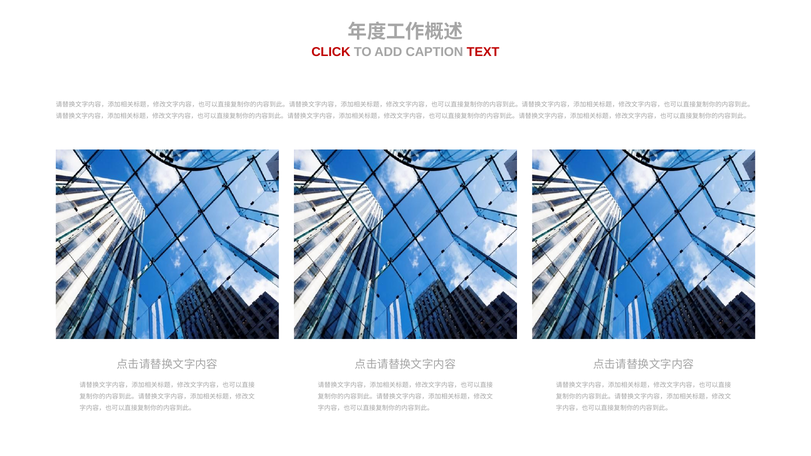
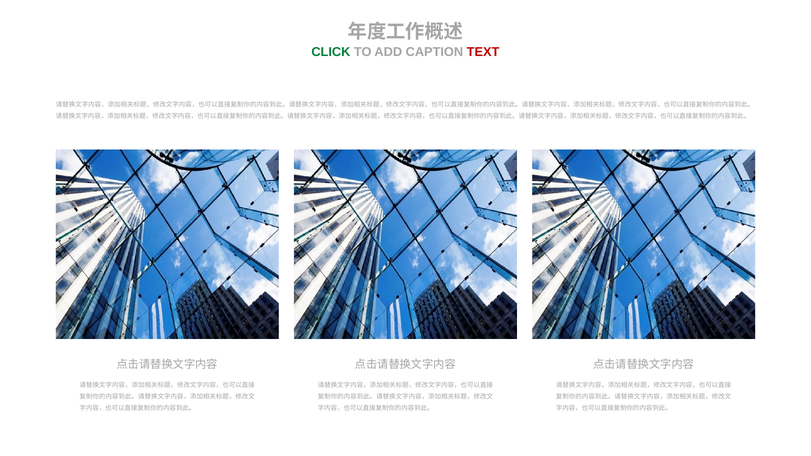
CLICK colour: red -> green (331, 52)
